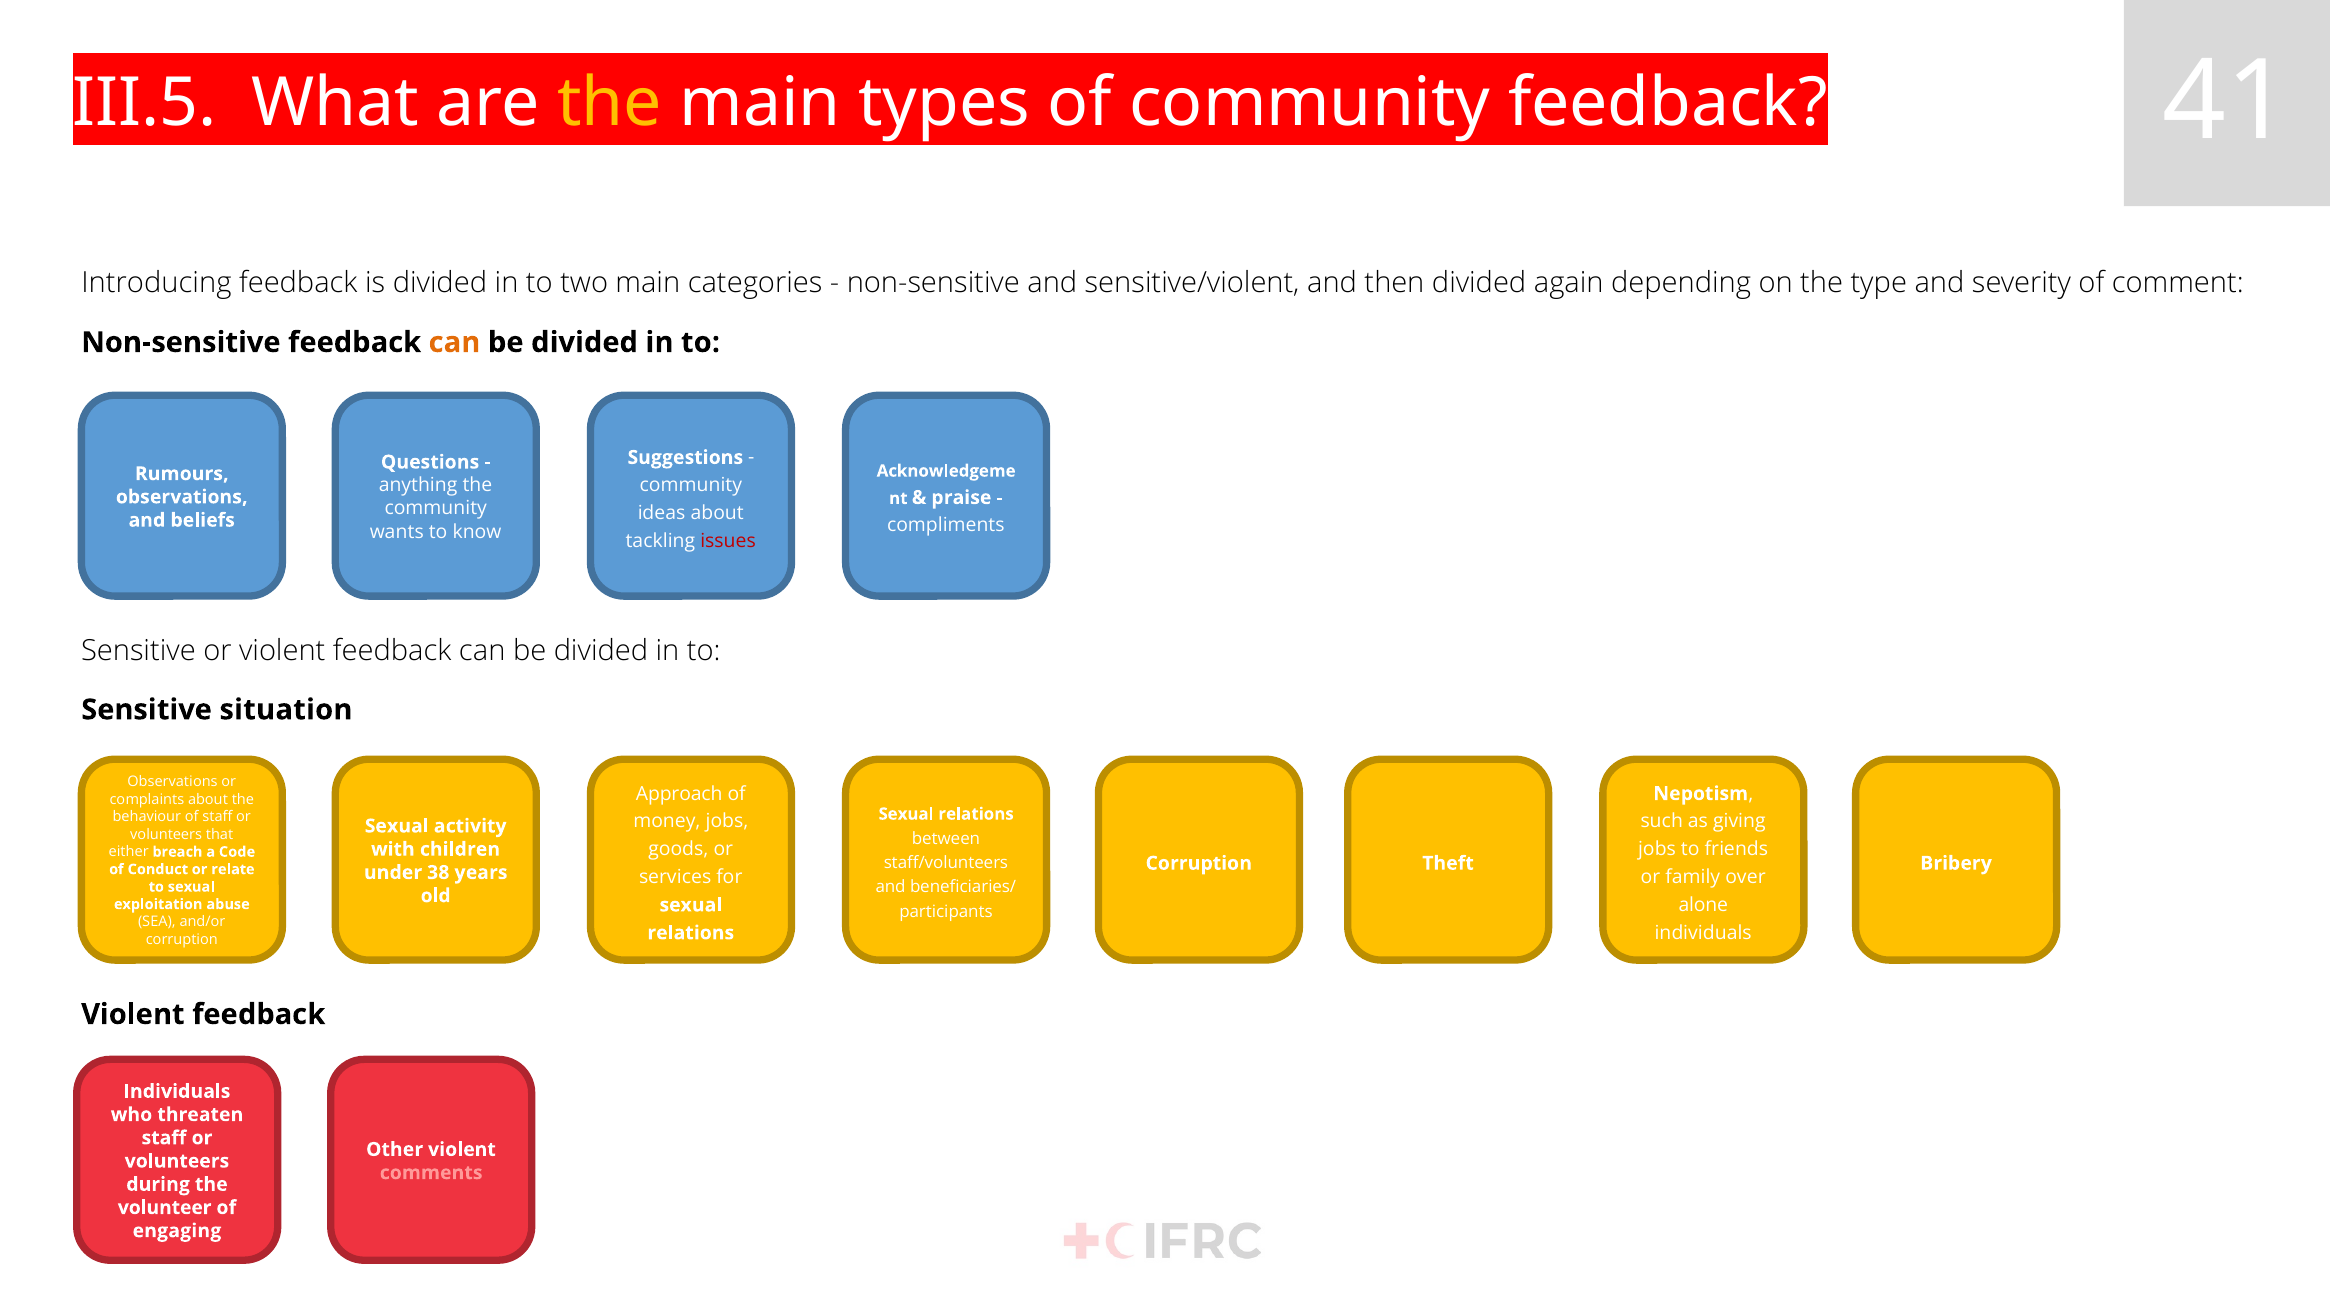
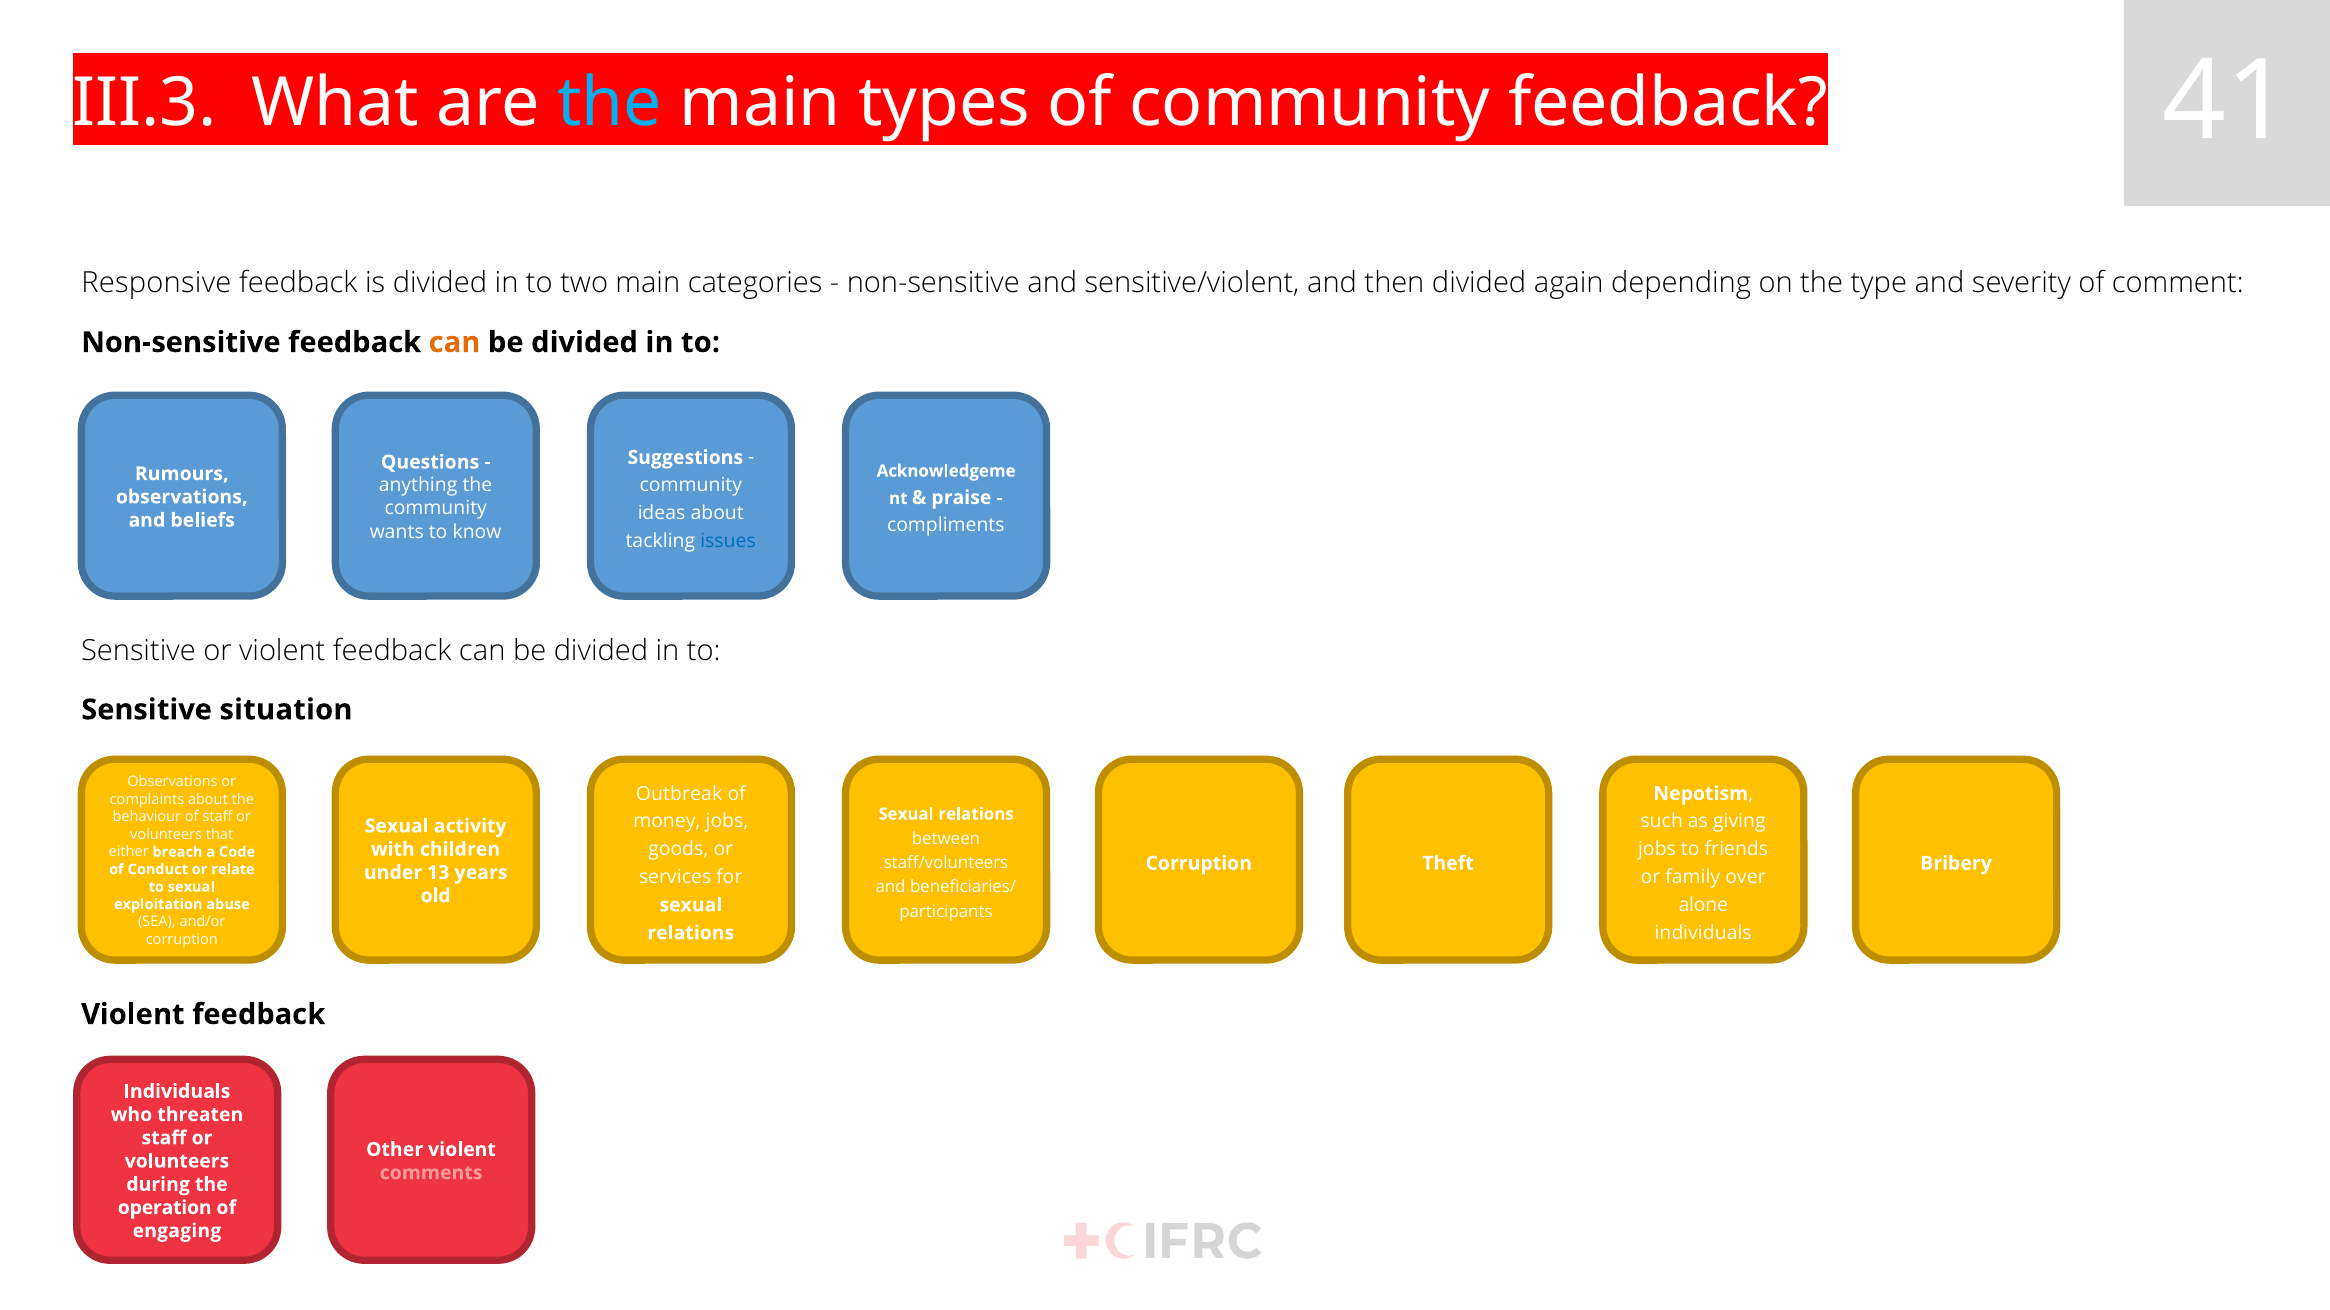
III.5: III.5 -> III.3 (145, 103)
the colour: yellow -> light blue (610, 103)
Introducing: Introducing -> Responsive (156, 283)
issues colour: red -> blue (728, 541)
Approach: Approach -> Outbreak (679, 794)
38: 38 -> 13 (438, 873)
volunteer: volunteer -> operation (165, 1208)
